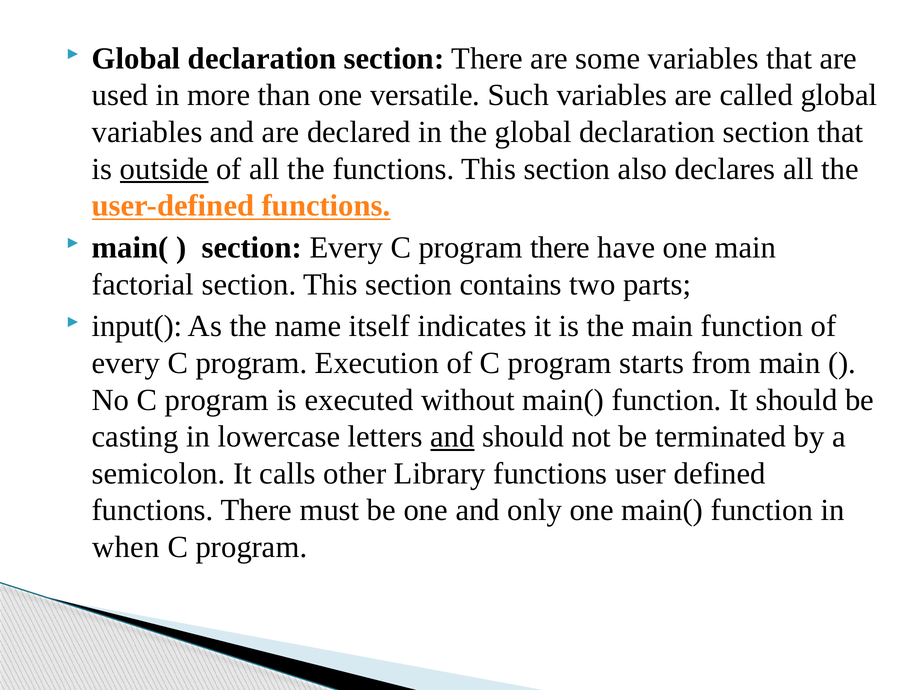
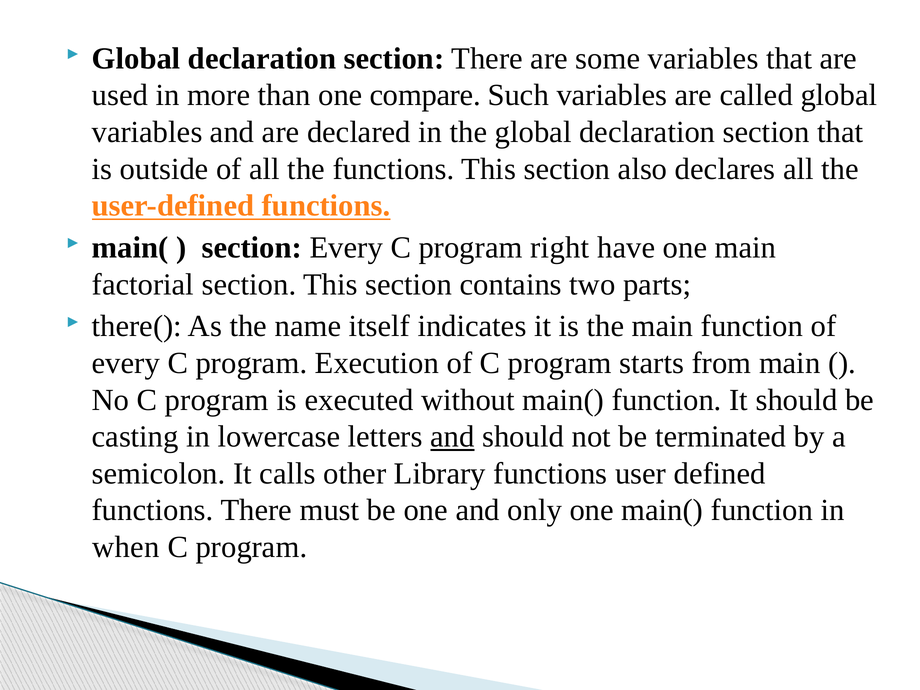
versatile: versatile -> compare (425, 95)
outside underline: present -> none (164, 169)
program there: there -> right (560, 248)
input(: input( -> there( (137, 326)
